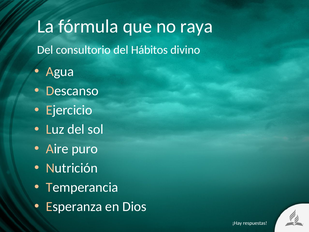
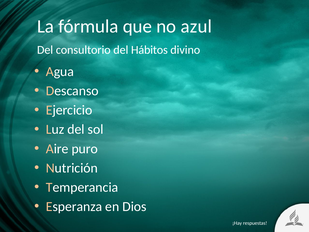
raya: raya -> azul (196, 26)
